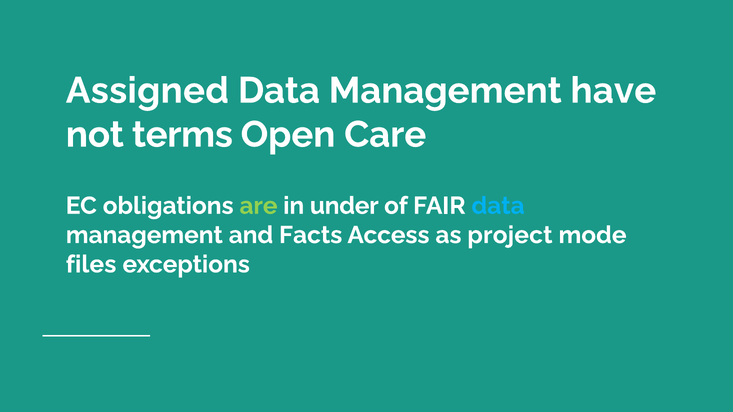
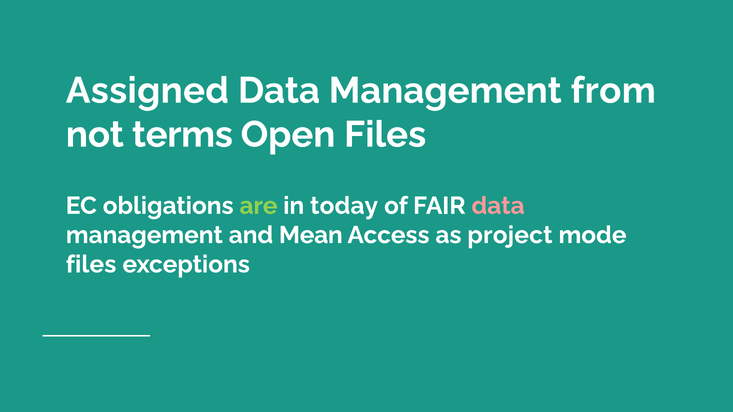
have: have -> from (613, 91)
Open Care: Care -> Files (385, 135)
under: under -> today (344, 206)
data colour: light blue -> pink (498, 206)
Facts: Facts -> Mean (311, 235)
